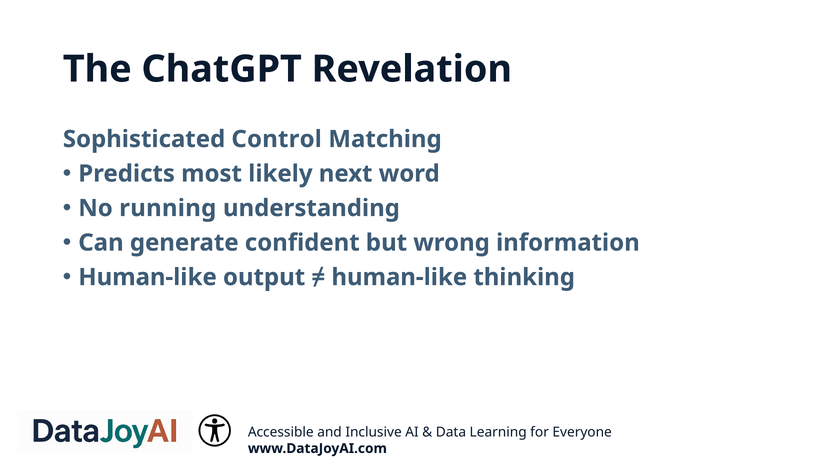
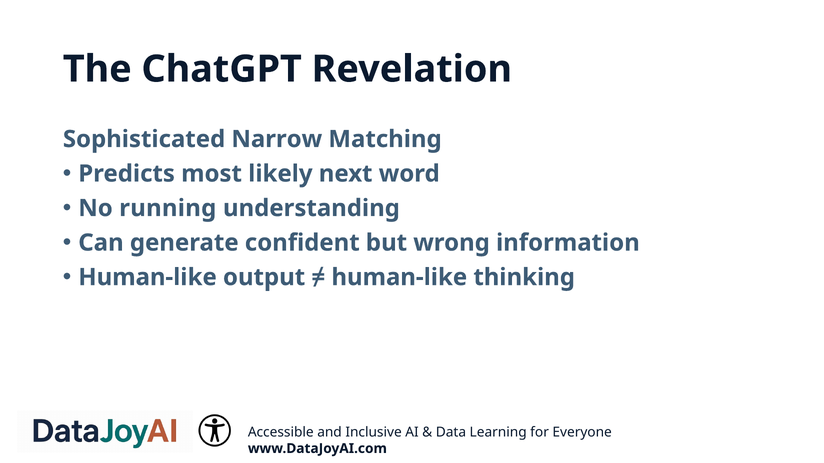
Control: Control -> Narrow (277, 139)
